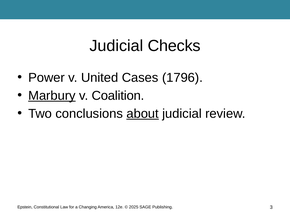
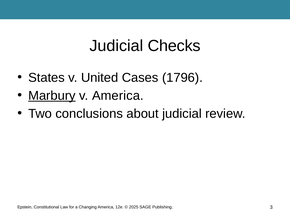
Power: Power -> States (47, 78)
v Coalition: Coalition -> America (118, 96)
about underline: present -> none (143, 114)
